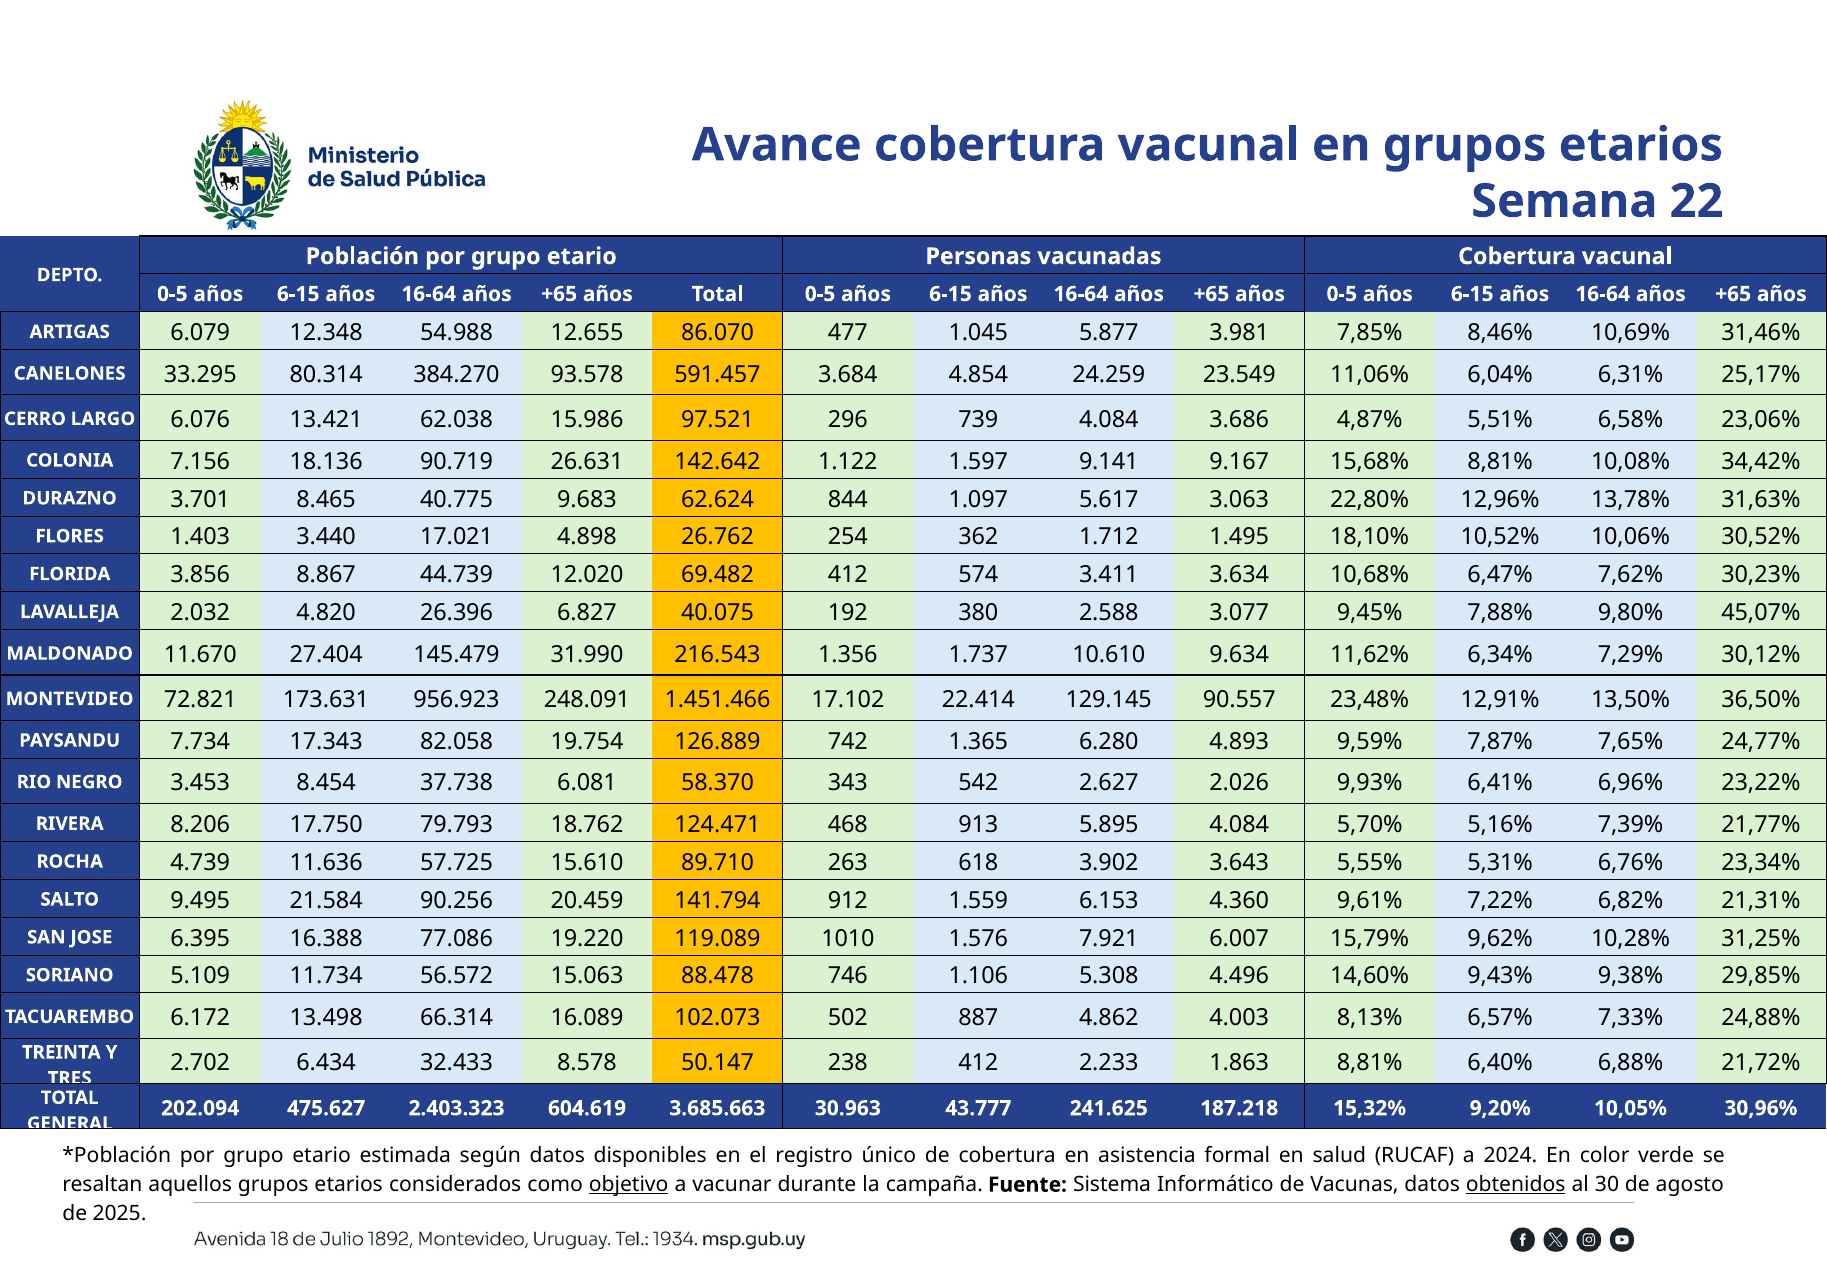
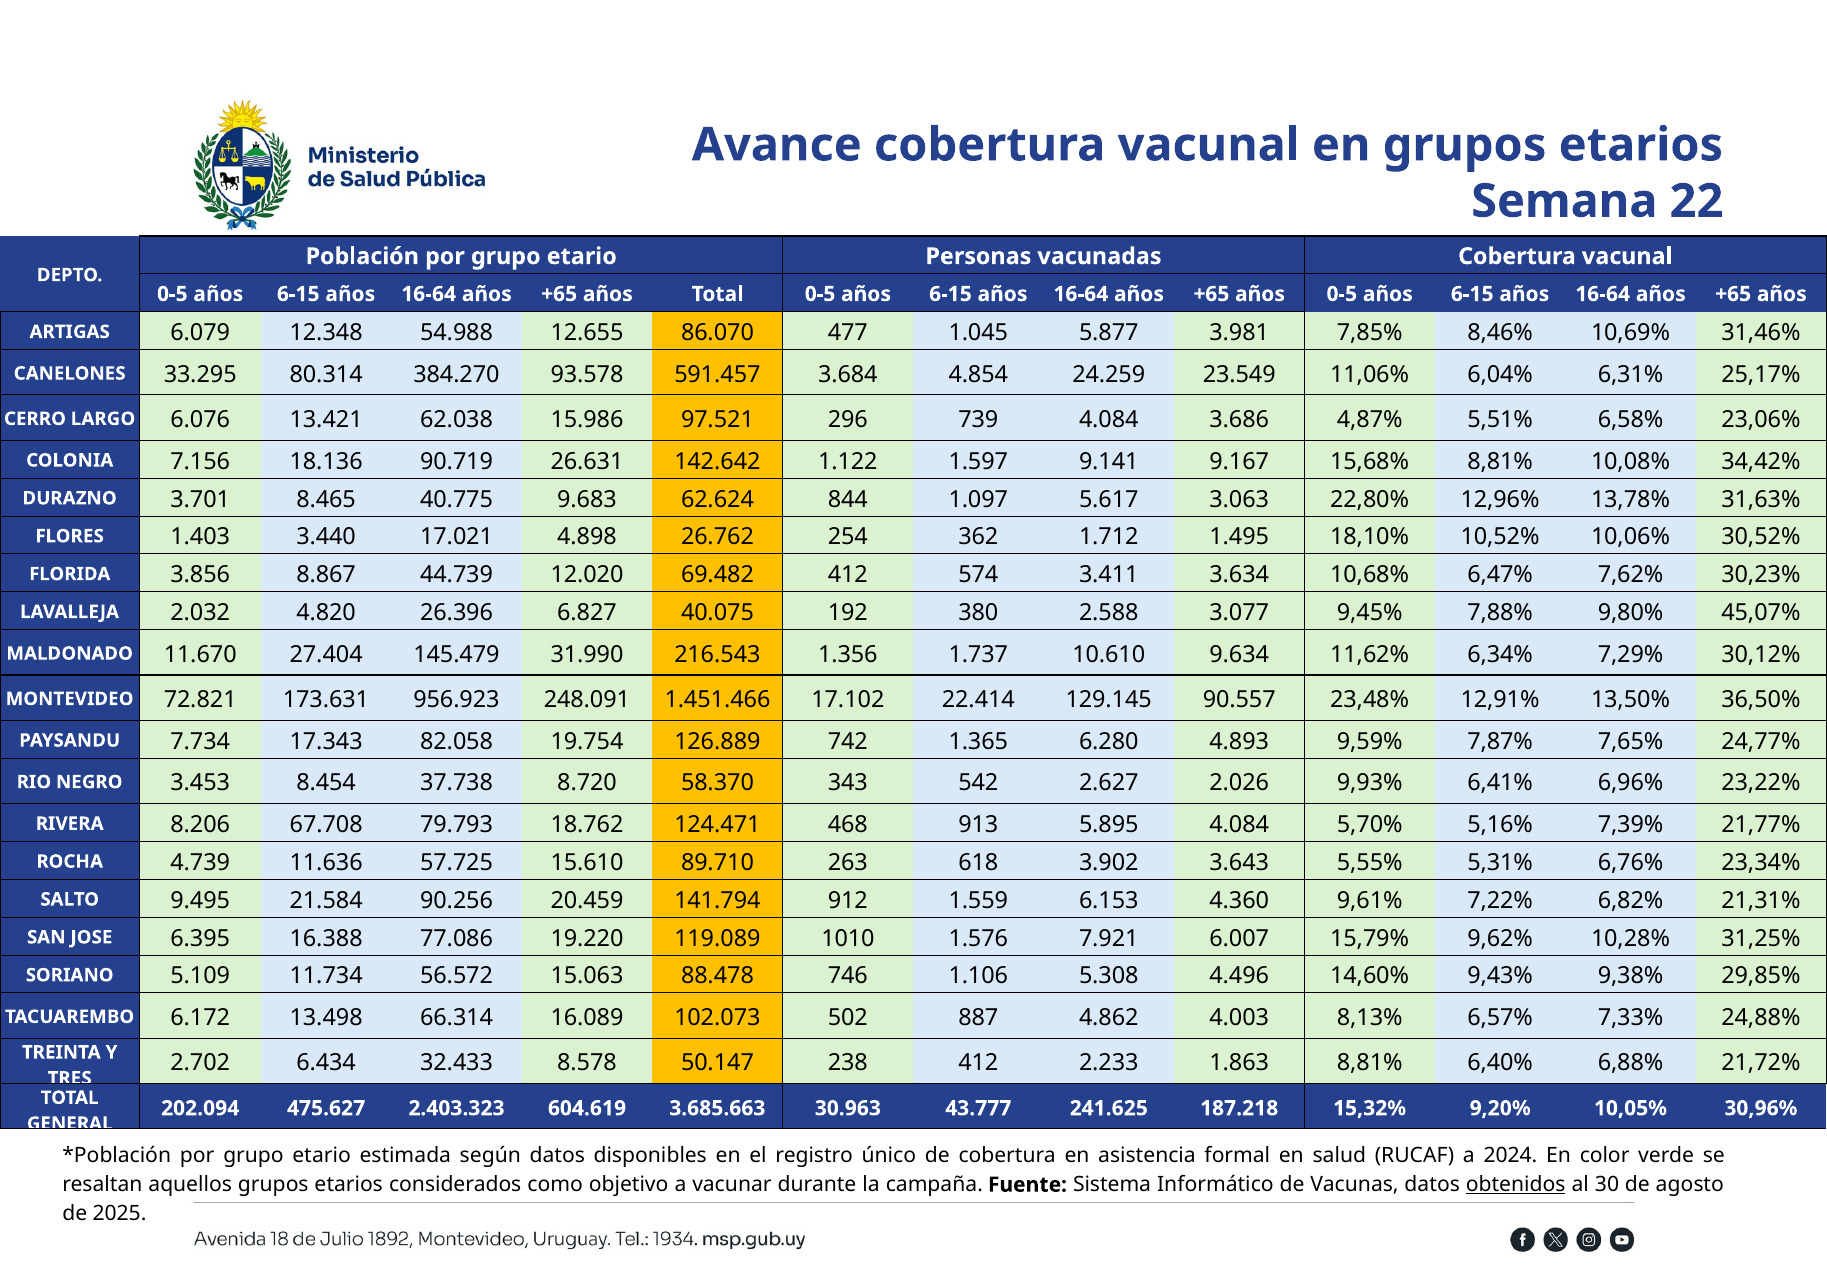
6.081: 6.081 -> 8.720 (587, 783)
17.750: 17.750 -> 67.708 (326, 824)
objetivo underline: present -> none (629, 1184)
